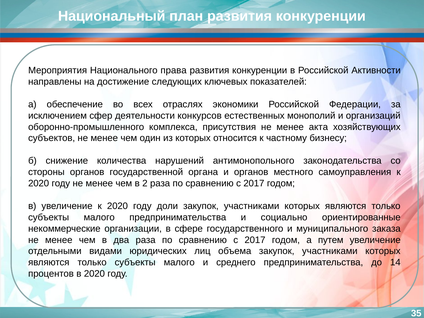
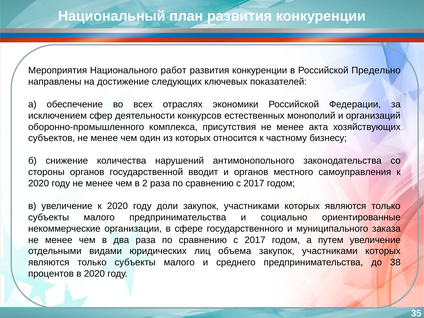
права: права -> работ (174, 70)
Активности: Активности -> Предельно (376, 70)
органа: органа -> вводит (203, 172)
14: 14 -> 38 (395, 263)
